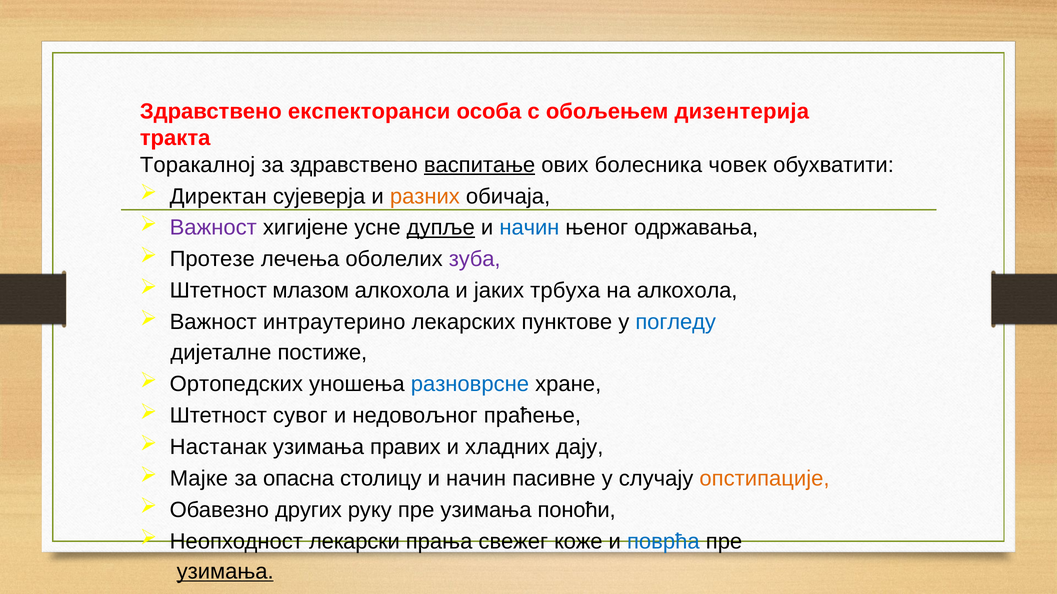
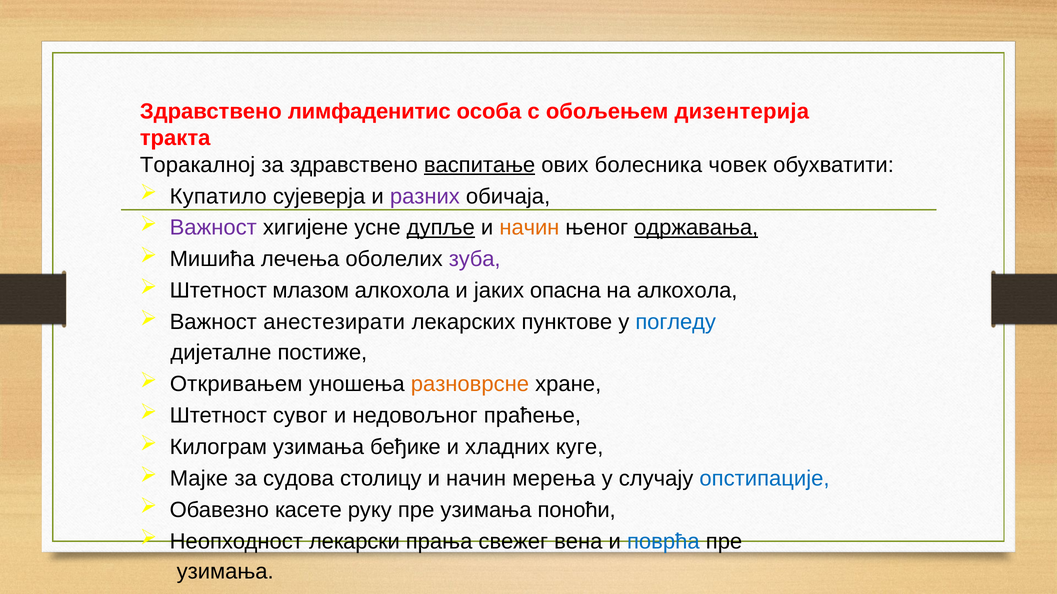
експекторанси: експекторанси -> лимфаденитис (369, 112)
Директан: Директан -> Купатило (218, 196)
разних colour: orange -> purple (425, 196)
начин colour: blue -> orange (529, 228)
одржавања underline: none -> present (696, 228)
Протезе: Протезе -> Мишића (212, 259)
трбуха: трбуха -> опасна (565, 291)
интраутерино: интраутерино -> анестезирати (334, 322)
Ортопедских: Ортопедских -> Откривањем (236, 384)
разноврсне colour: blue -> orange (470, 384)
Настанак: Настанак -> Килограм (218, 447)
правих: правих -> беђике (405, 447)
дају: дају -> куге (580, 447)
опасна: опасна -> судова (299, 479)
пасивне: пасивне -> мерења (554, 479)
опстипације colour: orange -> blue (765, 479)
других: других -> касете (308, 510)
коже: коже -> вена (578, 542)
узимања underline: present -> none (225, 572)
